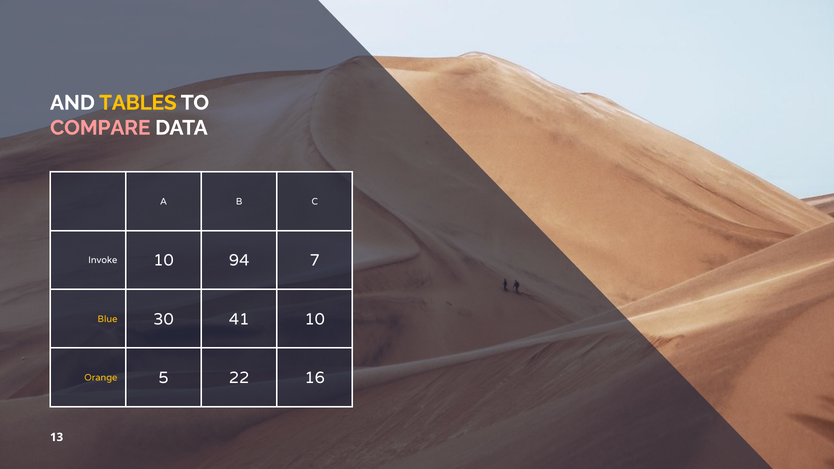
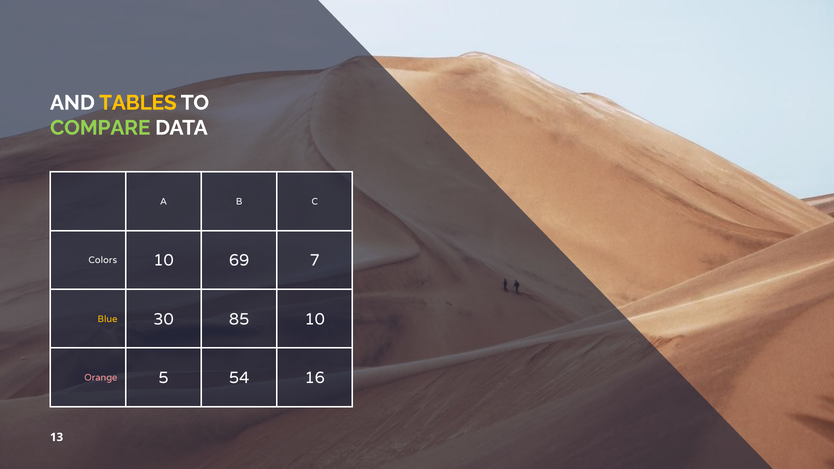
COMPARE colour: pink -> light green (100, 128)
Invoke: Invoke -> Colors (103, 260)
94: 94 -> 69 (239, 261)
41: 41 -> 85 (239, 319)
Orange colour: yellow -> pink (101, 378)
22: 22 -> 54 (239, 378)
